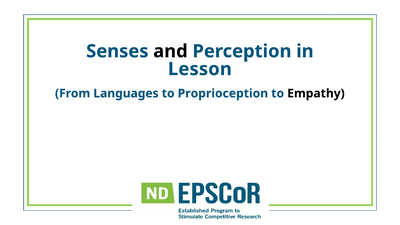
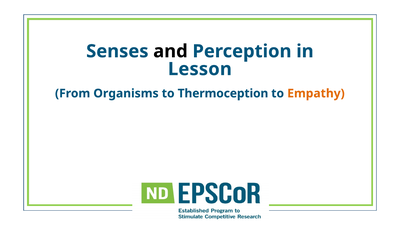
Languages: Languages -> Organisms (126, 93)
Proprioception: Proprioception -> Thermoception (223, 93)
Empathy colour: black -> orange (316, 93)
